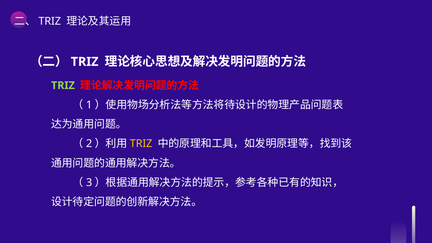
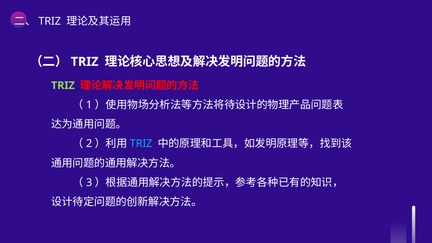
TRIZ colour: yellow -> light blue (141, 144)
